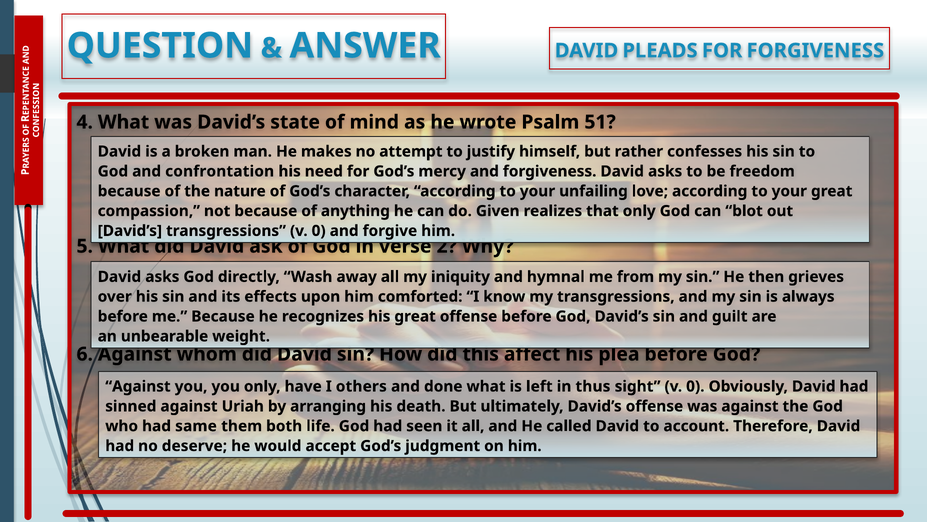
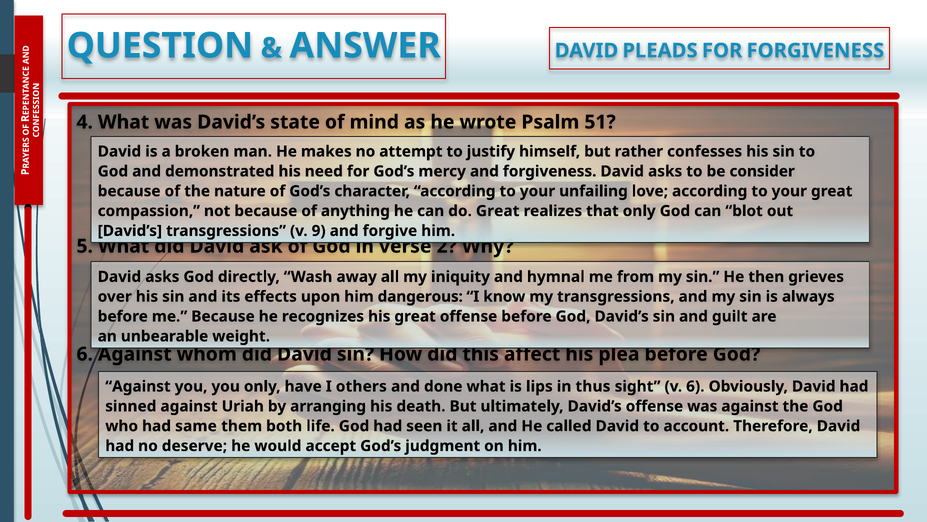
confrontation: confrontation -> demonstrated (220, 171)
freedom: freedom -> consider (762, 171)
do Given: Given -> Great (498, 211)
transgressions v 0: 0 -> 9 (319, 231)
comforted: comforted -> dangerous (420, 296)
left: left -> lips (539, 386)
sight v 0: 0 -> 6 (695, 386)
